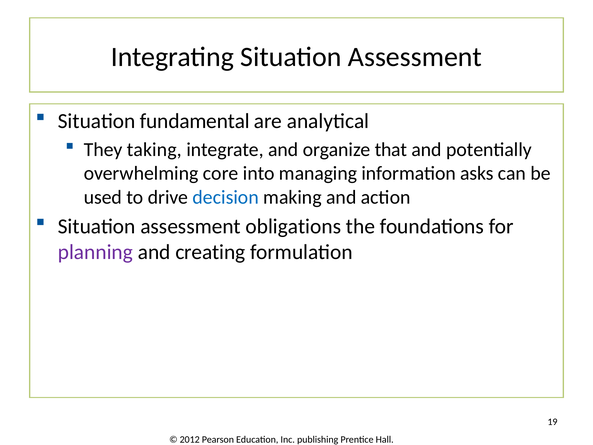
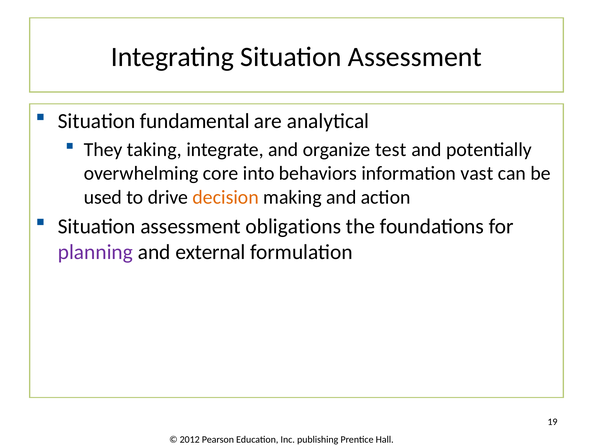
that: that -> test (391, 150)
managing: managing -> behaviors (318, 173)
asks: asks -> vast (477, 173)
decision colour: blue -> orange (226, 197)
creating: creating -> external (210, 252)
